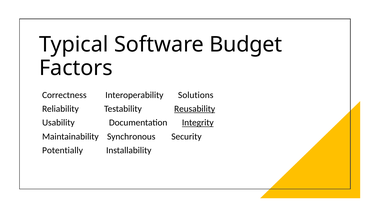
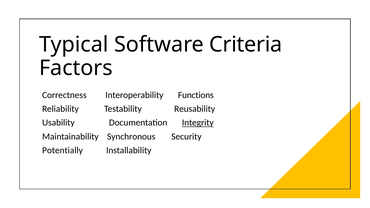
Budget: Budget -> Criteria (246, 45)
Solutions: Solutions -> Functions (196, 95)
Reusability underline: present -> none (195, 109)
